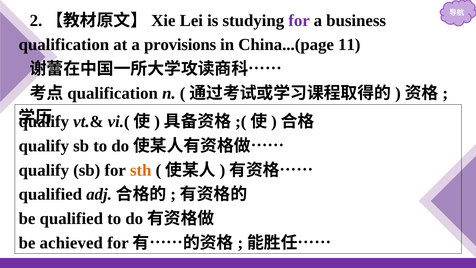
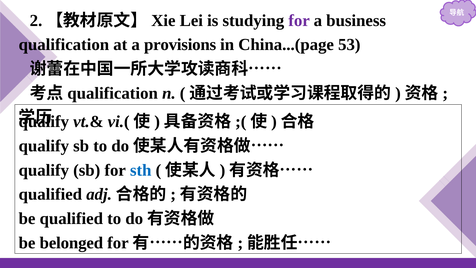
11: 11 -> 53 (349, 45)
sth colour: orange -> blue (141, 170)
achieved: achieved -> belonged (71, 243)
